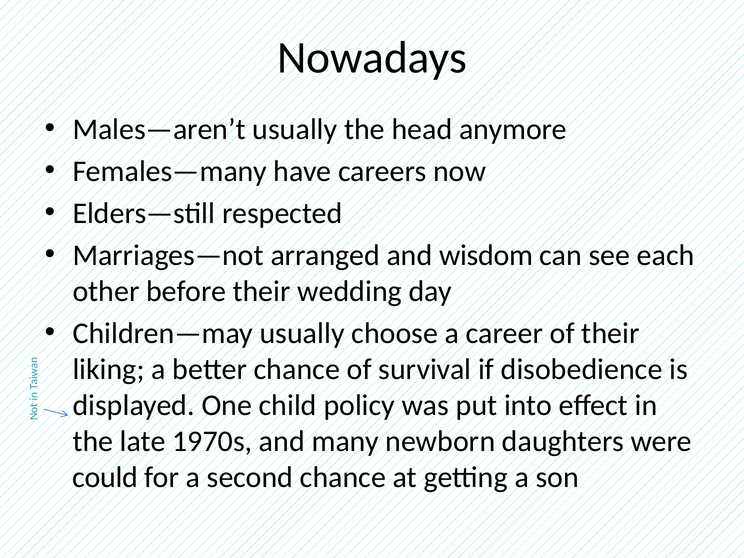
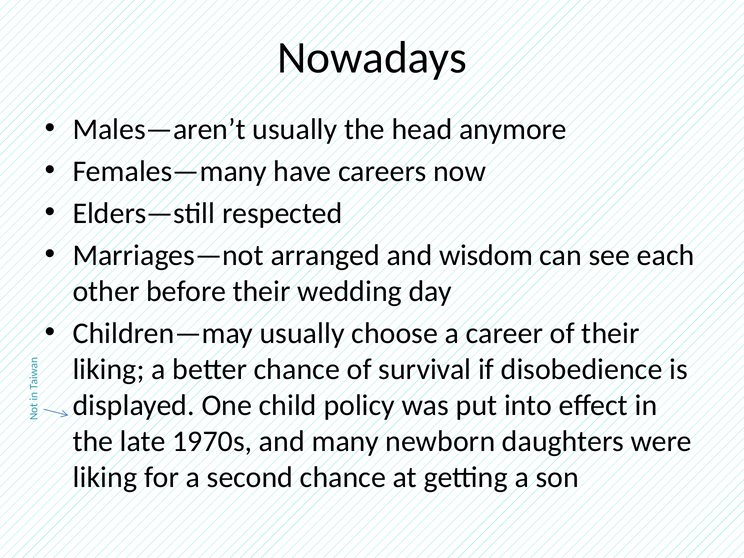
could: could -> liking (105, 477)
